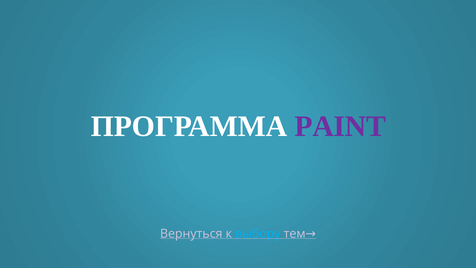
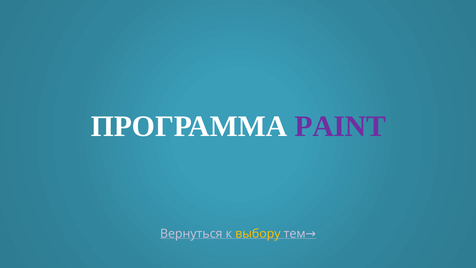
выбору colour: light blue -> yellow (258, 233)
